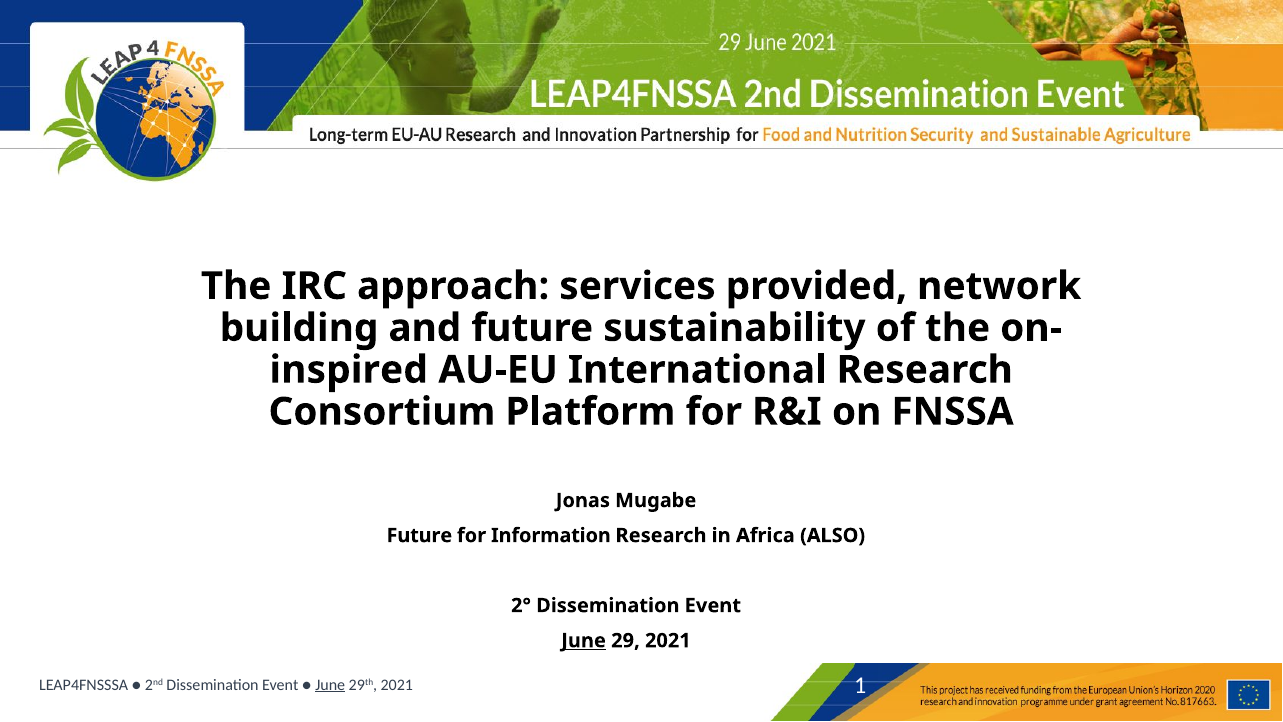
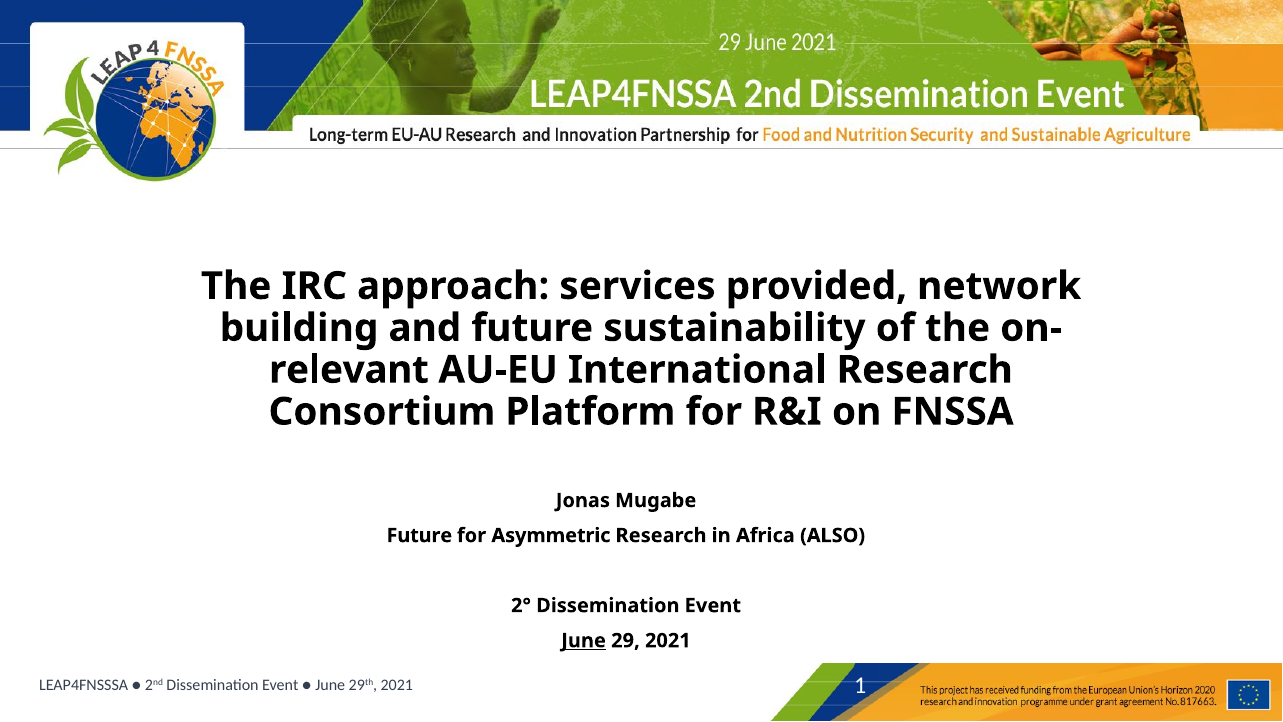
inspired: inspired -> relevant (349, 370)
Information: Information -> Asymmetric (551, 535)
June underline: present -> none (330, 685)
